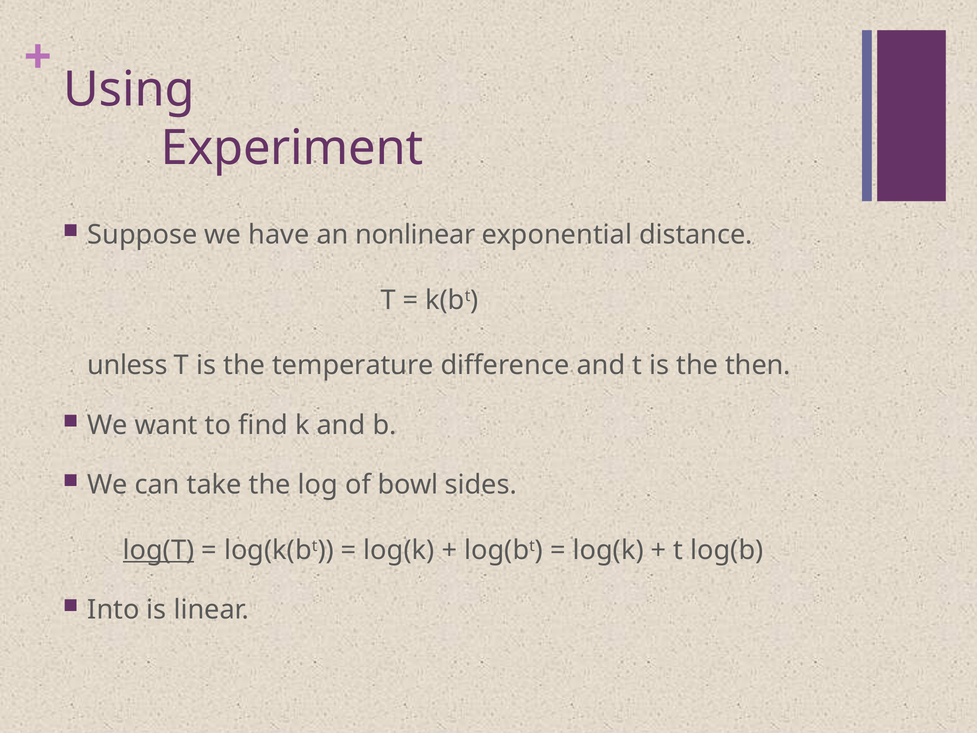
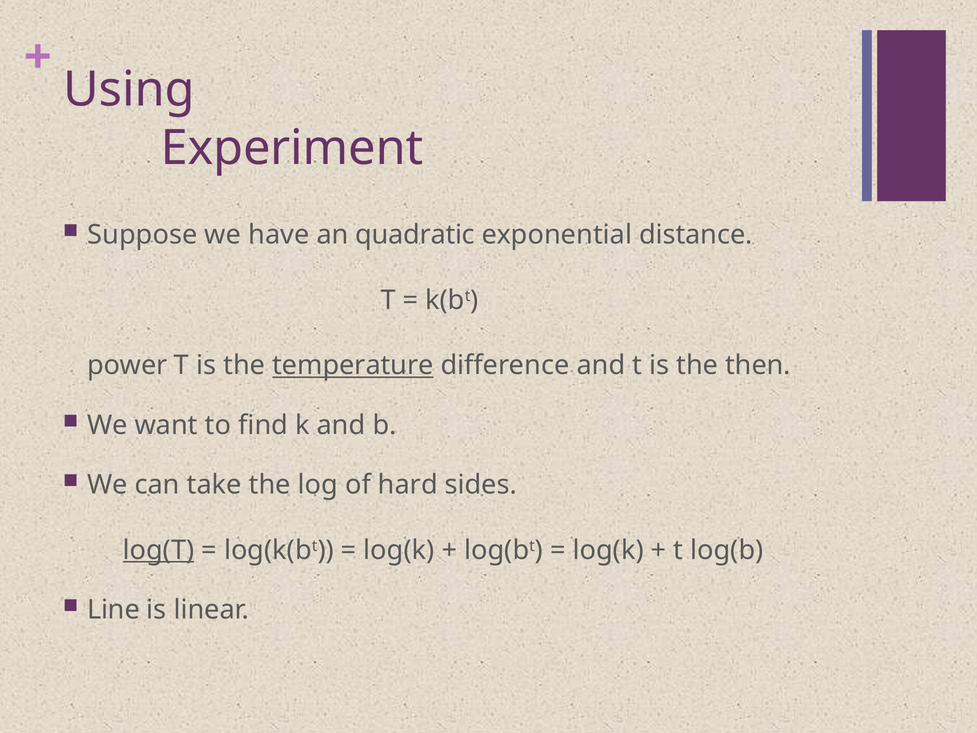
nonlinear: nonlinear -> quadratic (415, 235)
unless: unless -> power (127, 365)
temperature underline: none -> present (353, 365)
bowl: bowl -> hard (408, 485)
Into: Into -> Line (114, 610)
